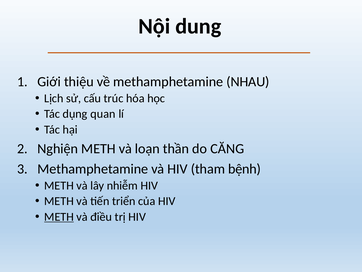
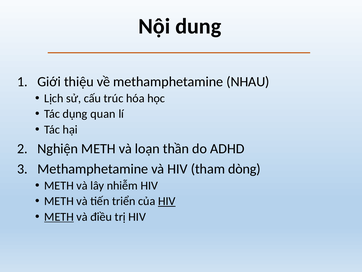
CĂNG: CĂNG -> ADHD (227, 148)
bệnh: bệnh -> dòng (244, 169)
HIV underline: none -> present (167, 201)
